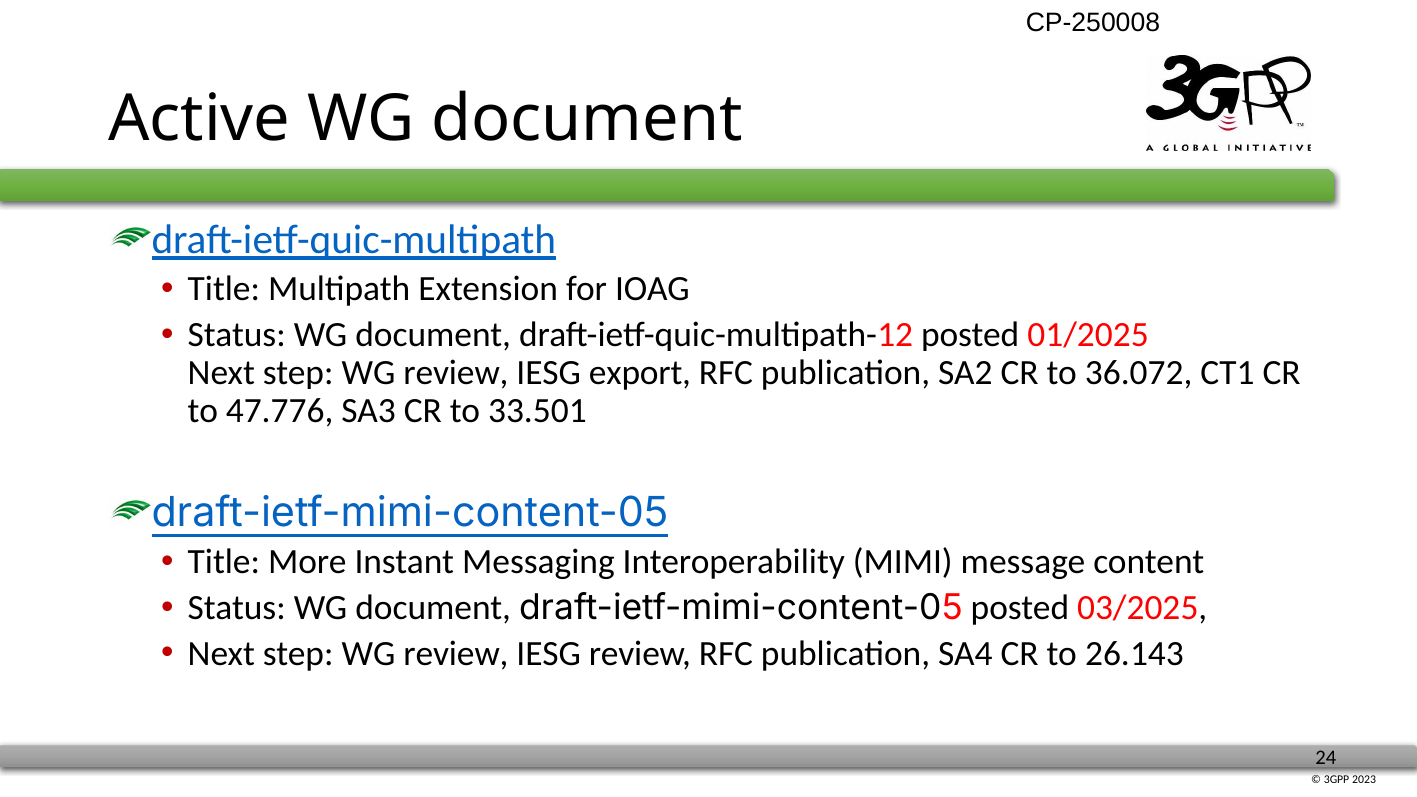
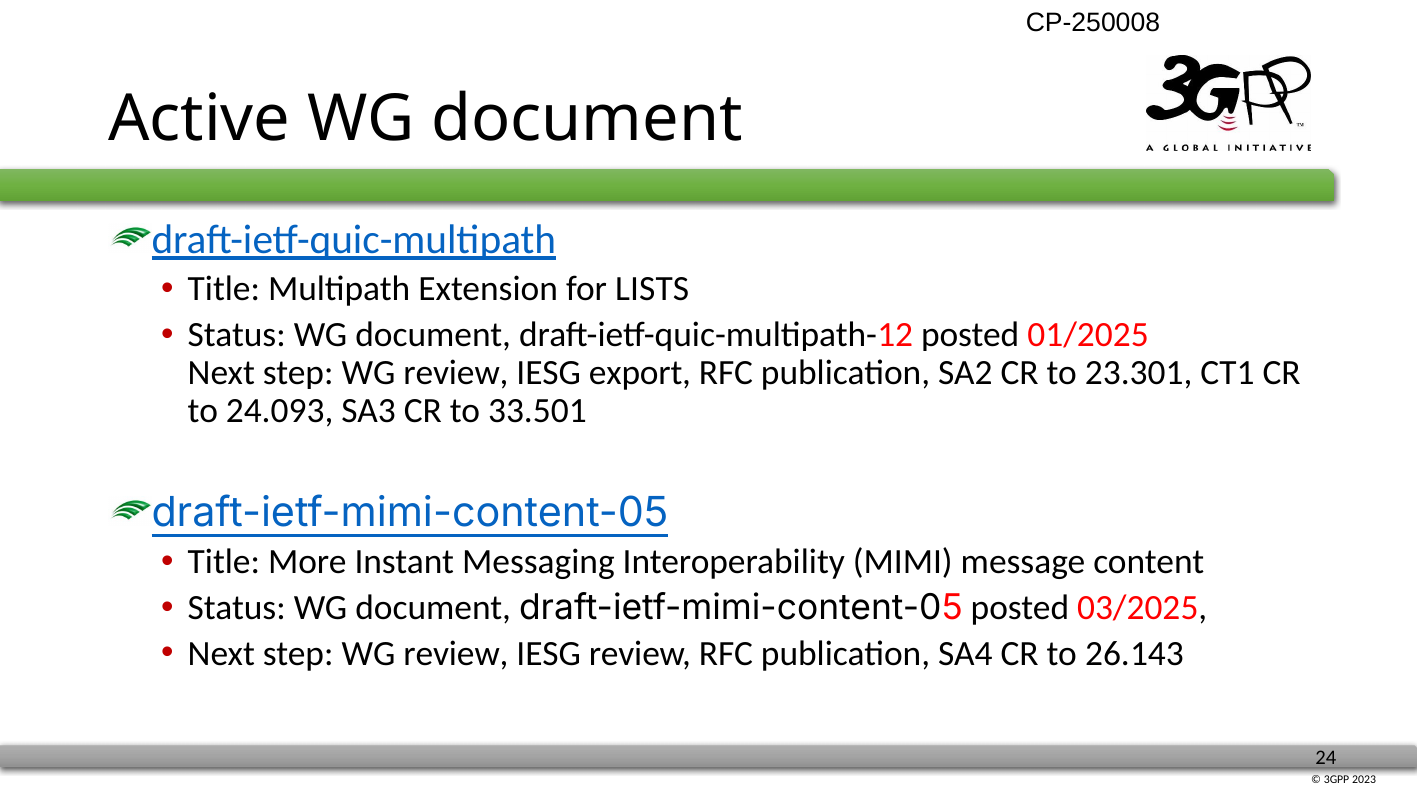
IOAG: IOAG -> LISTS (652, 289)
36.072: 36.072 -> 23.301 (1139, 373)
47.776: 47.776 -> 24.093 (280, 411)
